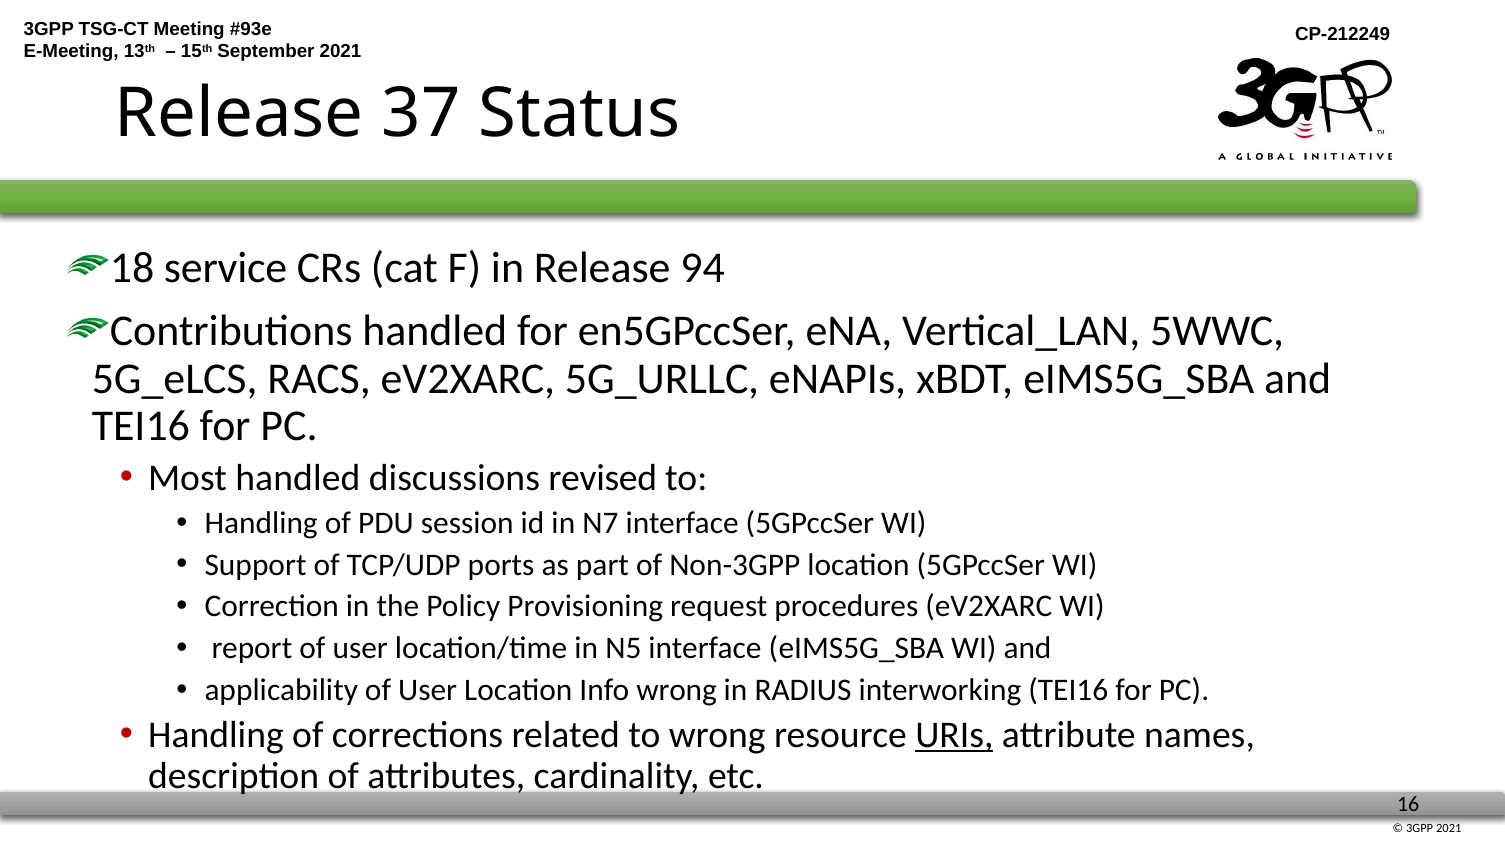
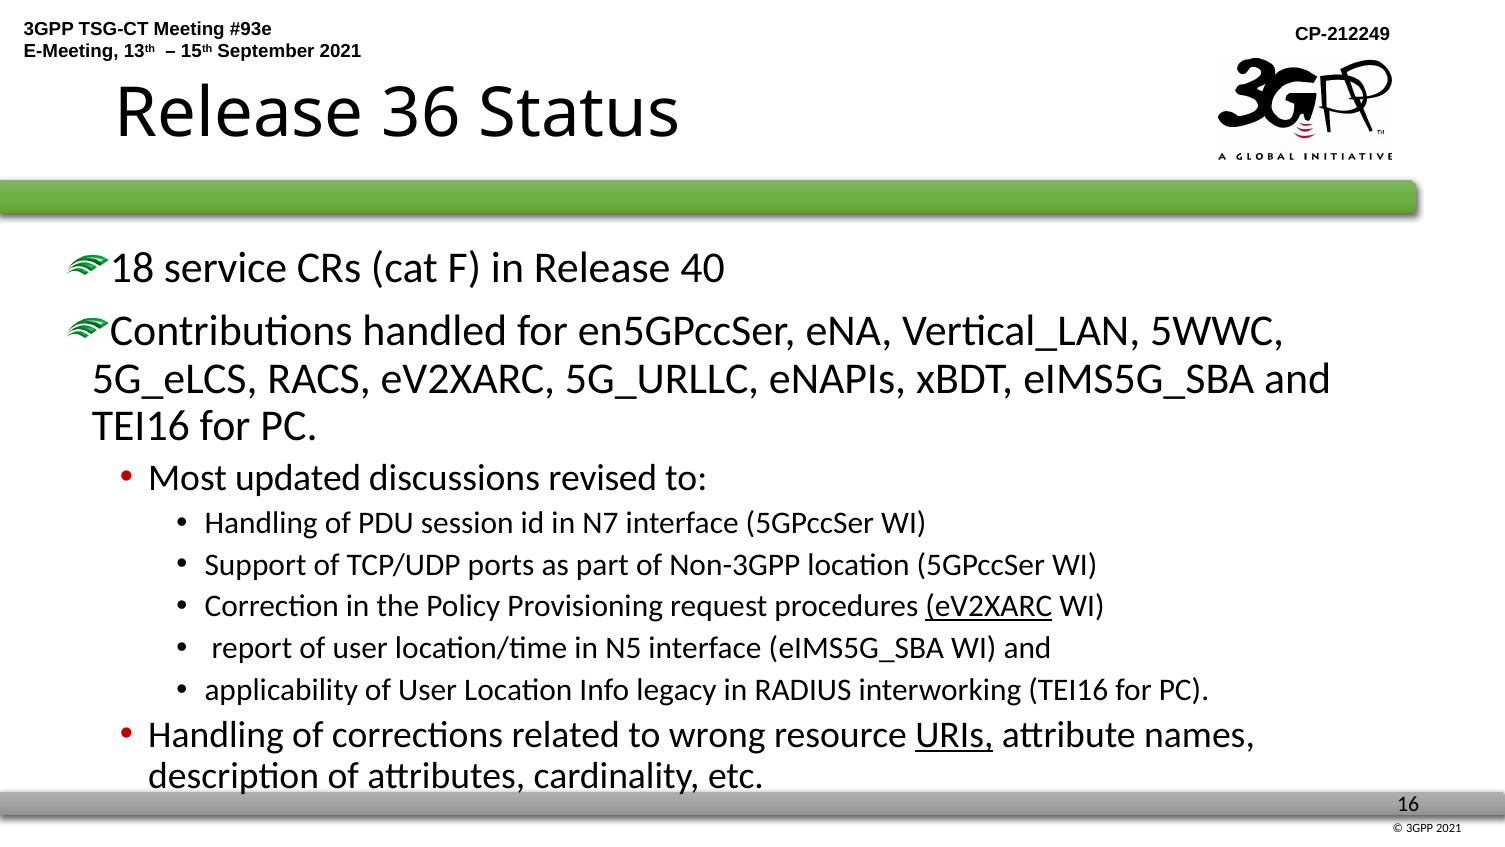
37: 37 -> 36 (421, 113)
94: 94 -> 40 (703, 268)
Most handled: handled -> updated (298, 478)
eV2XARC underline: none -> present (989, 606)
Info wrong: wrong -> legacy (676, 690)
